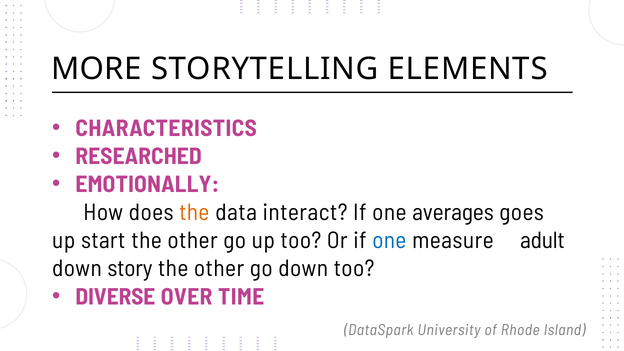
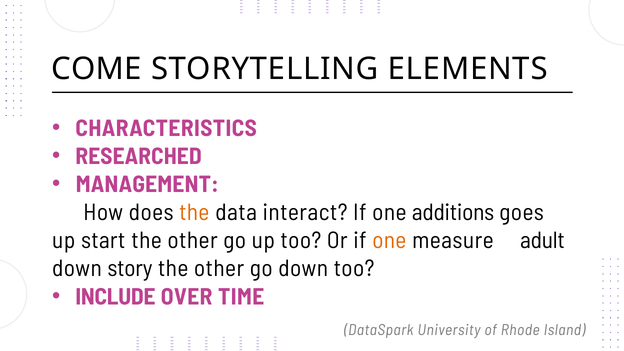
MORE: MORE -> COME (96, 69)
EMOTIONALLY: EMOTIONALLY -> MANAGEMENT (147, 184)
averages: averages -> additions (453, 213)
one colour: blue -> orange (389, 241)
DIVERSE: DIVERSE -> INCLUDE (115, 297)
